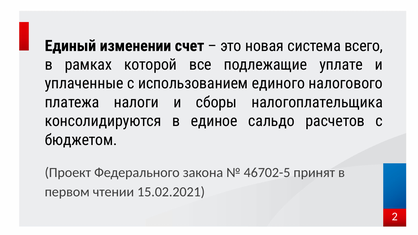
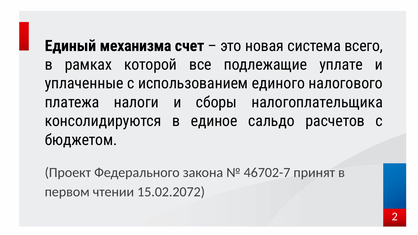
изменении: изменении -> механизма (136, 46)
46702-5: 46702-5 -> 46702-7 (267, 173)
15.02.2021: 15.02.2021 -> 15.02.2072 (171, 192)
